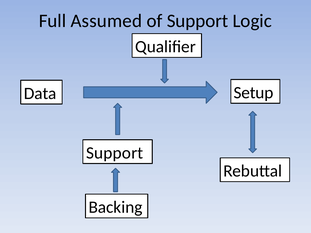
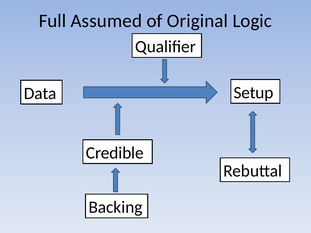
of Support: Support -> Original (197, 21)
Support: Support -> Credible (115, 153)
